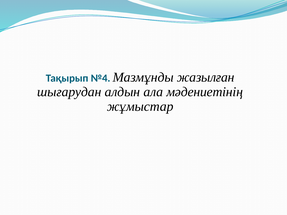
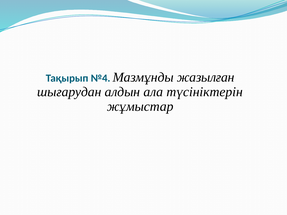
мәдениетінің: мәдениетінің -> түсініктерін (205, 92)
